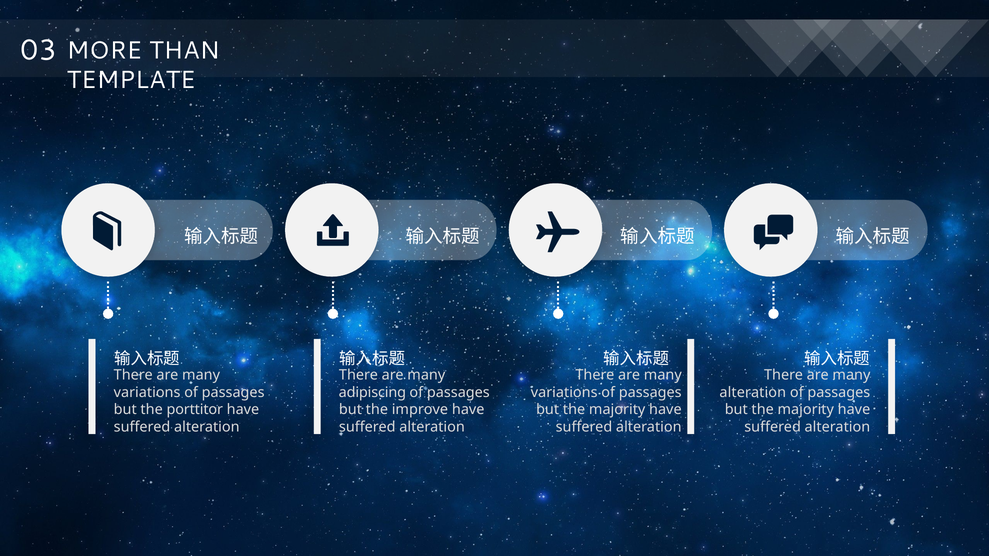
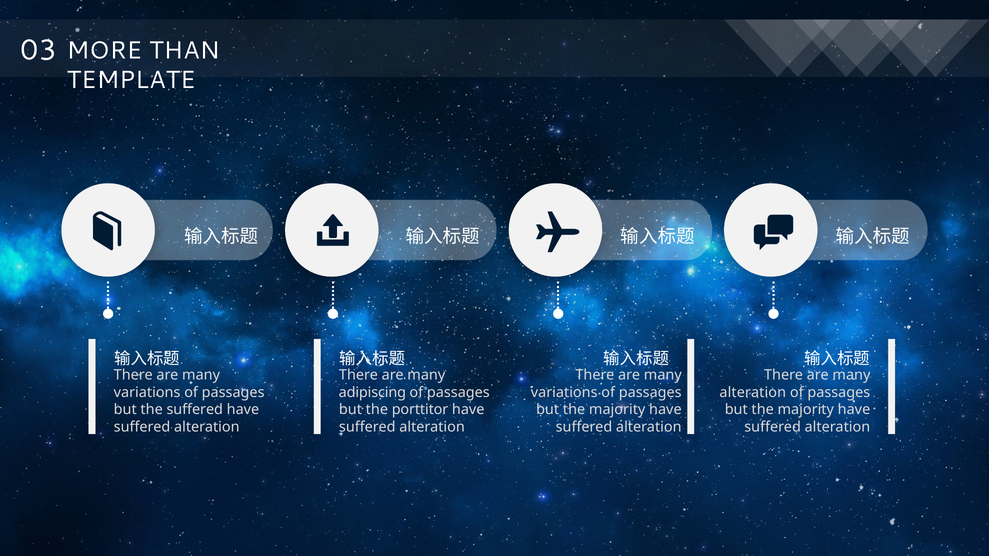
the porttitor: porttitor -> suffered (195, 410)
improve: improve -> porttitor (420, 410)
